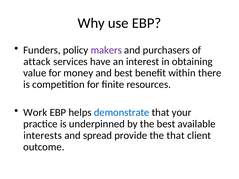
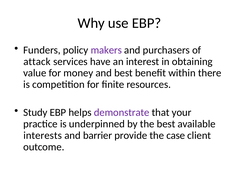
Work: Work -> Study (35, 113)
demonstrate colour: blue -> purple (122, 113)
spread: spread -> barrier (98, 136)
the that: that -> case (176, 136)
